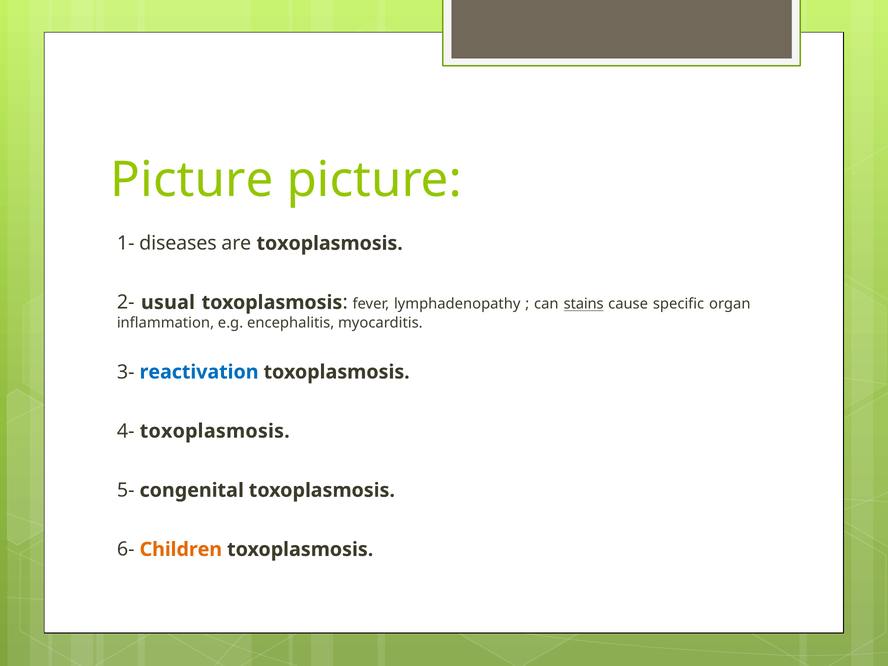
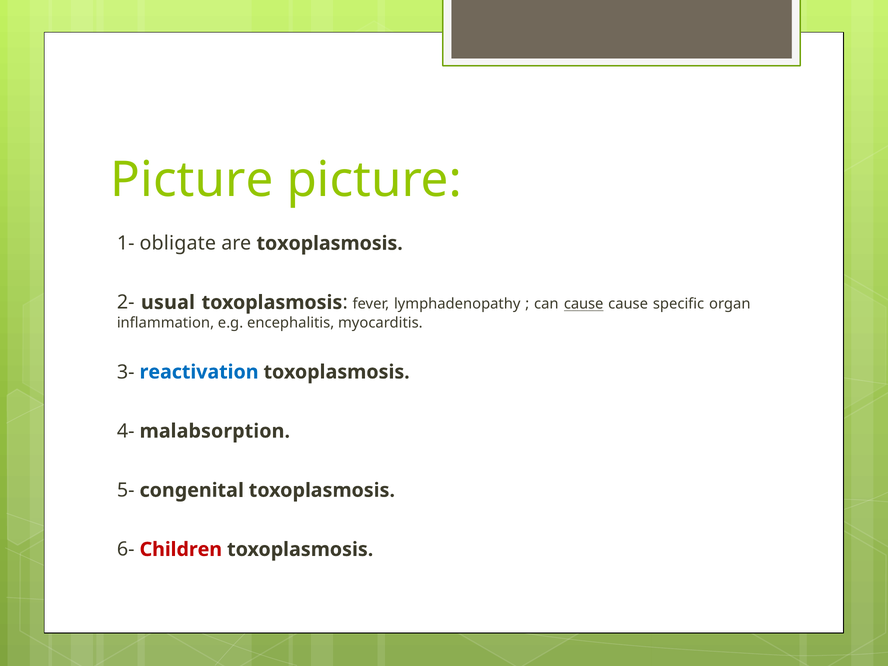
diseases: diseases -> obligate (178, 243)
can stains: stains -> cause (584, 304)
4- toxoplasmosis: toxoplasmosis -> malabsorption (215, 431)
Children colour: orange -> red (181, 549)
